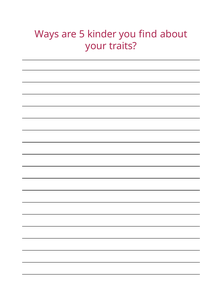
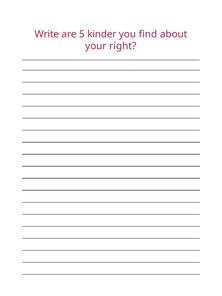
Ways: Ways -> Write (47, 34)
traits: traits -> right (123, 46)
